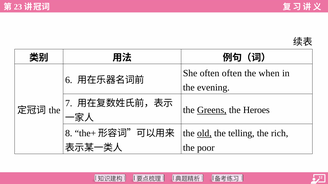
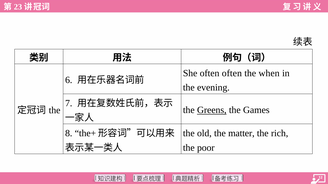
Heroes: Heroes -> Games (256, 110)
old underline: present -> none (204, 134)
telling: telling -> matter (241, 134)
